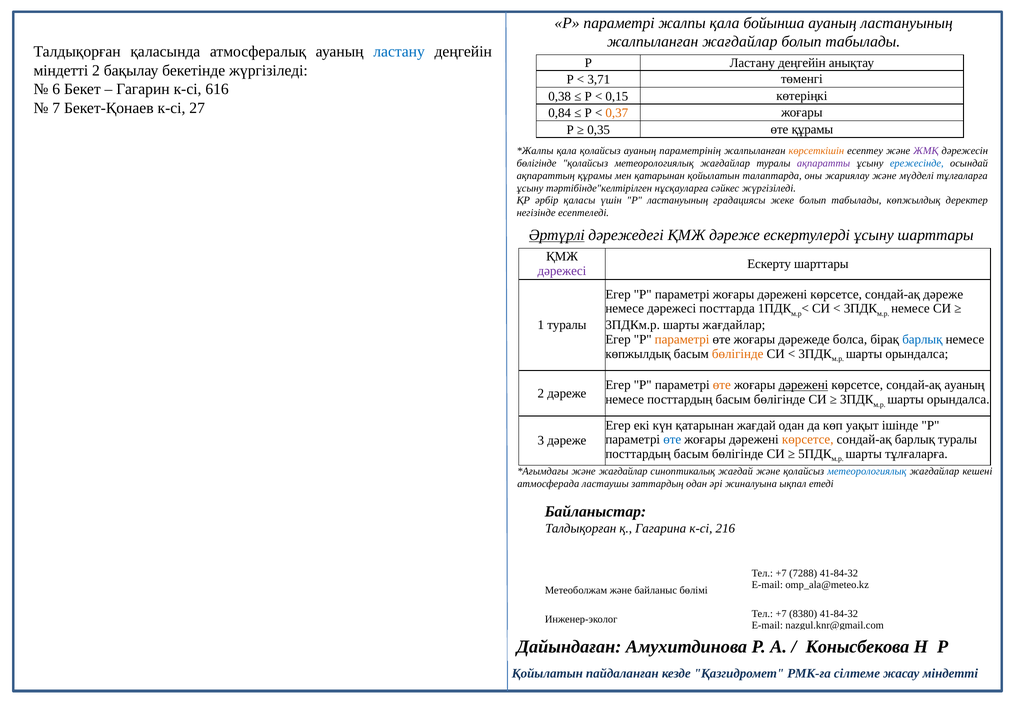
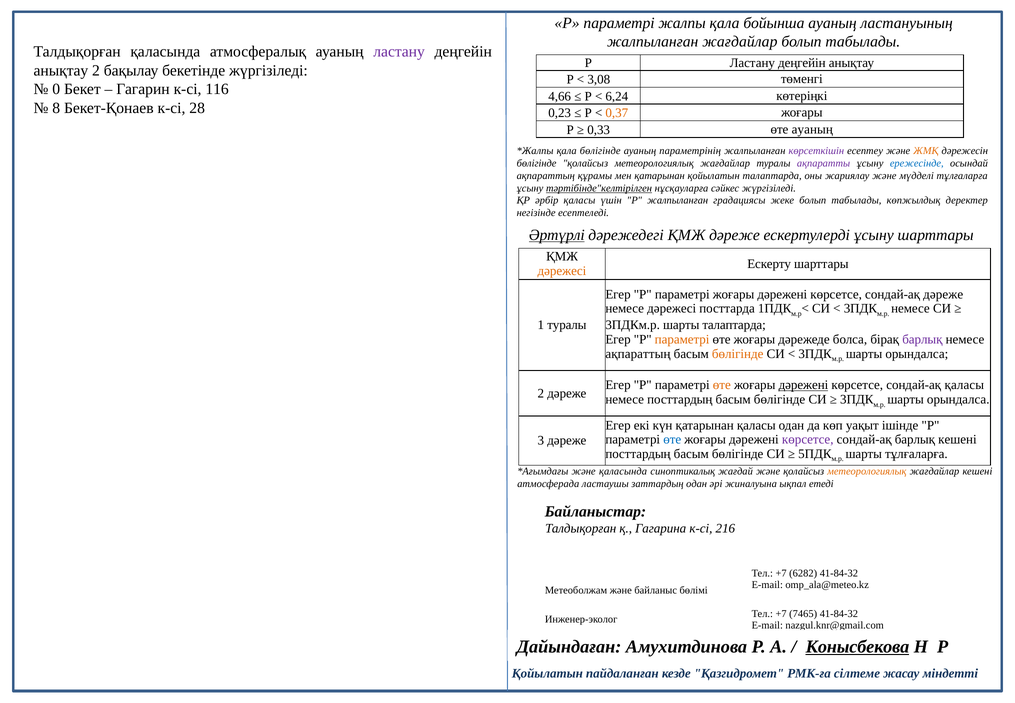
ластану colour: blue -> purple (399, 52)
міндетті: міндетті -> анықтау (61, 70)
3,71: 3,71 -> 3,08 (599, 79)
6: 6 -> 0 (56, 89)
616: 616 -> 116 (217, 89)
0,38: 0,38 -> 4,66 (560, 96)
0,15: 0,15 -> 6,24 (617, 96)
7: 7 -> 8 (56, 108)
27: 27 -> 28 (197, 108)
0,84: 0,84 -> 0,23 (560, 113)
0,35: 0,35 -> 0,33 (599, 130)
өте құрамы: құрамы -> ауаның (812, 129)
қала қолайсыз: қолайсыз -> бөлігінде (600, 151)
көрсеткішін colour: orange -> purple (816, 151)
ЖМҚ colour: purple -> orange (926, 151)
тәртібінде"келтірілген underline: none -> present (599, 188)
Р ластануының: ластануының -> жалпыланған (678, 200)
дәрежесі colour: purple -> orange (562, 271)
шарты жағдайлар: жағдайлар -> талаптарда (734, 325)
барлық colour: blue -> purple (922, 339)
көпжылдық: көпжылдық -> ақпараттың (638, 354)
сондай-ақ ауаның: ауаның -> қаласы (964, 385)
қатарынан жағдай: жағдай -> қаласы (756, 425)
көрсетсе colour: orange -> purple (808, 439)
барлық туралы: туралы -> кешені (957, 439)
және жағдайлар: жағдайлар -> қаласында (623, 471)
метеорологиялық colour: blue -> orange (867, 471)
7288: 7288 -> 6282 (803, 573)
8380: 8380 -> 7465 (803, 613)
Конысбекова underline: none -> present (857, 646)
